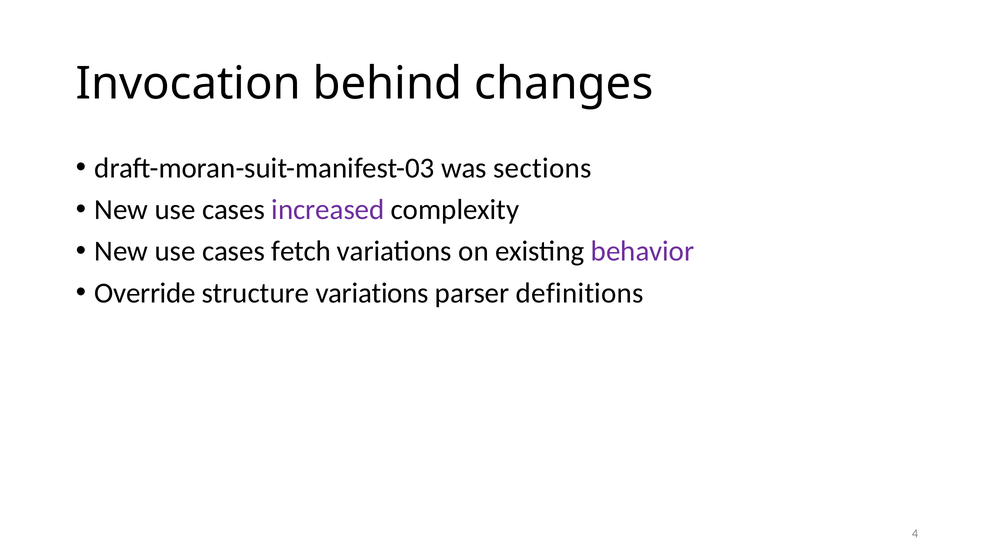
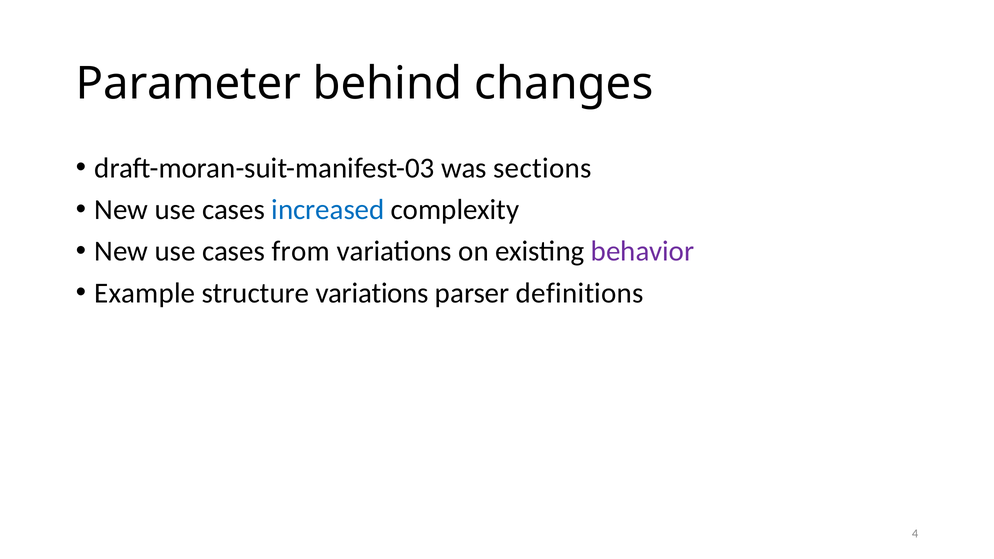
Invocation: Invocation -> Parameter (188, 83)
increased colour: purple -> blue (328, 210)
fetch: fetch -> from (301, 251)
Override: Override -> Example (145, 293)
